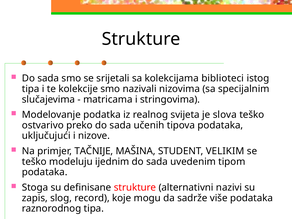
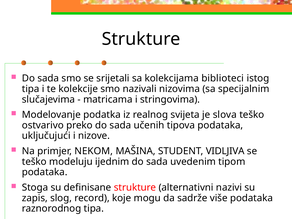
TAČNIJE: TAČNIJE -> NEKOM (94, 151)
VELIKIM: VELIKIM -> VIDLJIVA (225, 151)
